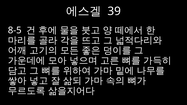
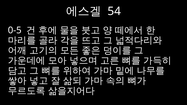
39: 39 -> 54 (114, 11)
8-5: 8-5 -> 0-5 (15, 30)
